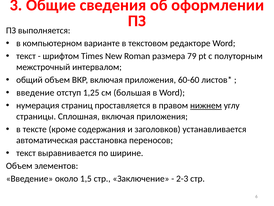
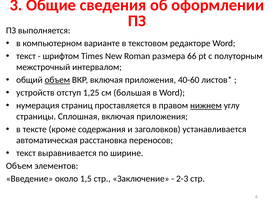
79: 79 -> 66 (192, 56)
объем underline: none -> present (57, 80)
60-60: 60-60 -> 40-60 (189, 80)
введение: введение -> устройств (35, 92)
